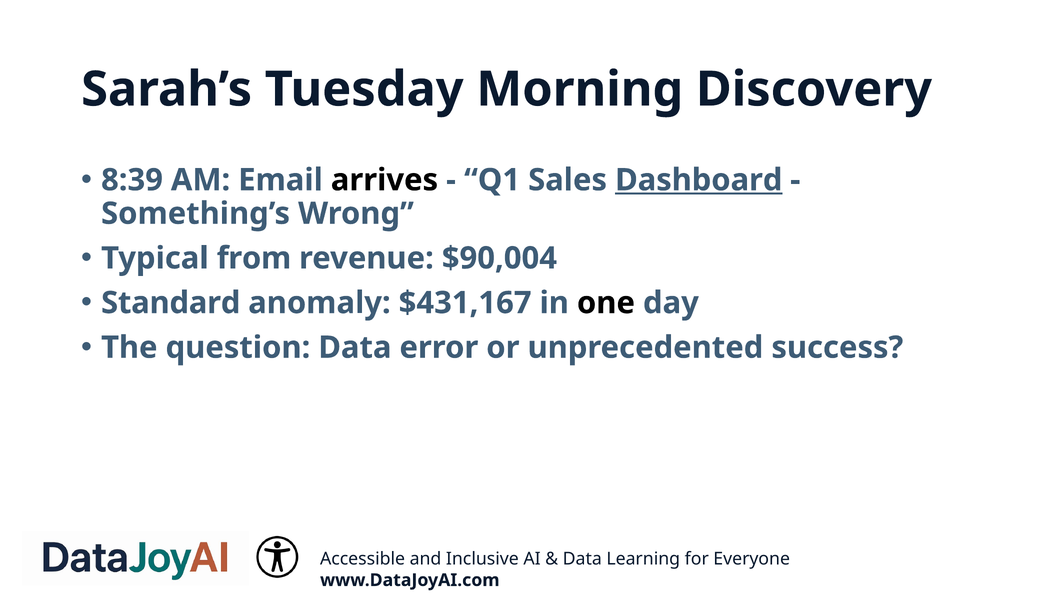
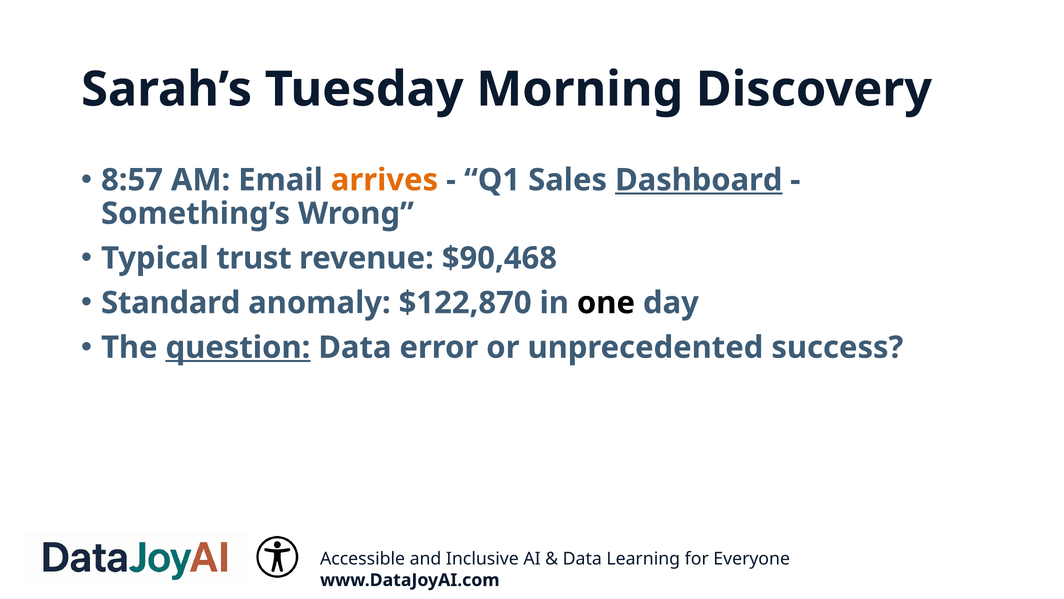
8:39: 8:39 -> 8:57 (132, 180)
arrives colour: black -> orange (384, 180)
from: from -> trust (254, 258)
$90,004: $90,004 -> $90,468 (499, 258)
$431,167: $431,167 -> $122,870 (465, 303)
question underline: none -> present (238, 347)
